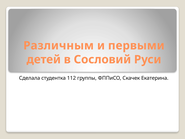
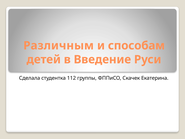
первыми: первыми -> способам (136, 46)
Сословий: Сословий -> Введение (102, 59)
